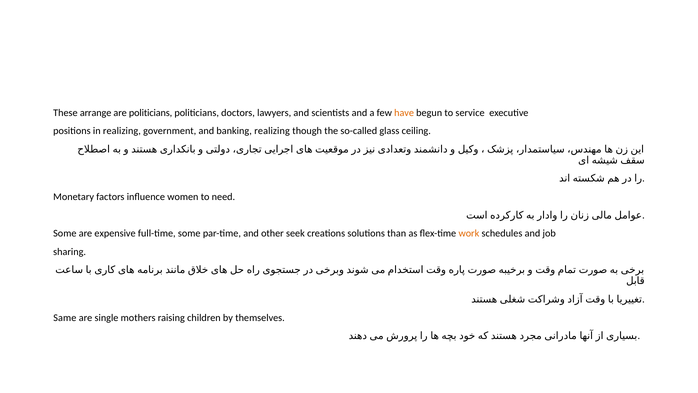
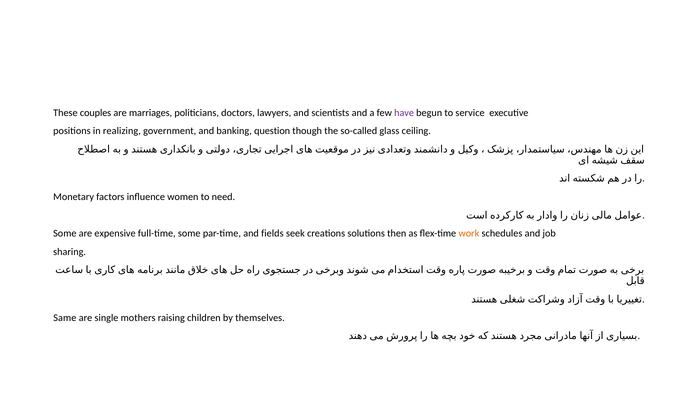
arrange: arrange -> couples (96, 113)
are politicians: politicians -> marriages (151, 113)
have colour: orange -> purple (404, 113)
banking realizing: realizing -> question (272, 131)
other: other -> fields (272, 233)
than: than -> then (397, 233)
